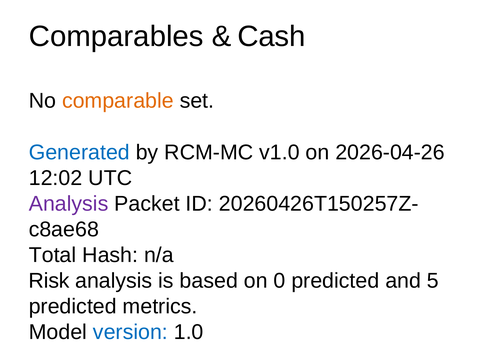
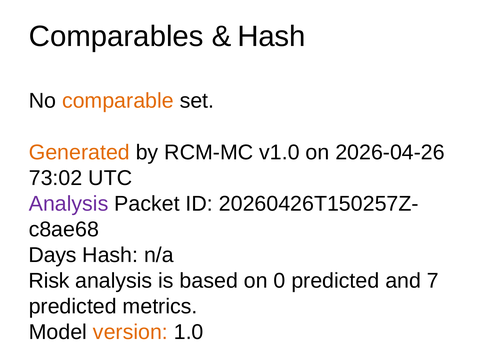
Cash: Cash -> Hash (272, 37)
Generated colour: blue -> orange (79, 152)
12:02: 12:02 -> 73:02 (56, 178)
Total: Total -> Days (53, 255)
5: 5 -> 7 (433, 280)
version colour: blue -> orange (130, 332)
